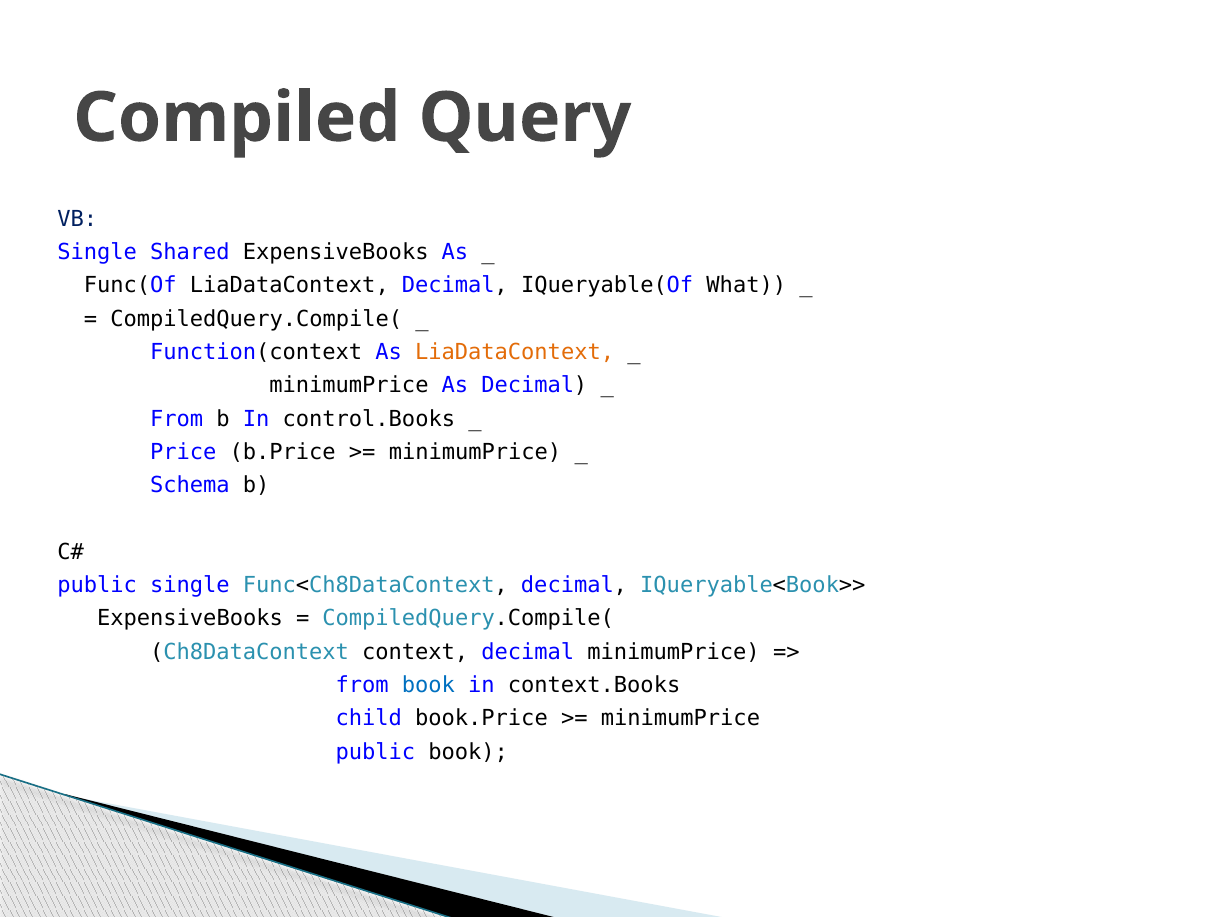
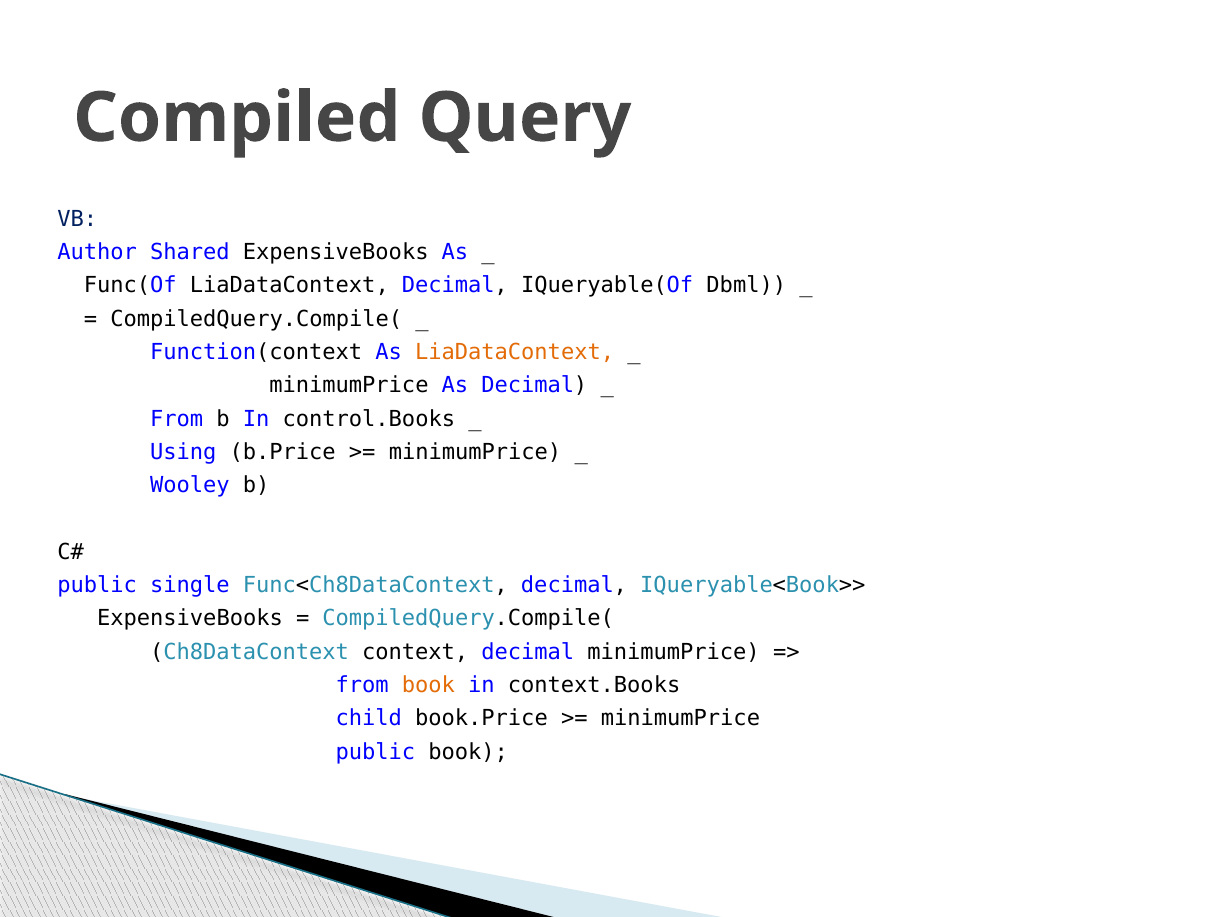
Single: Single -> Author (97, 252)
What: What -> Dbml (746, 286)
Price: Price -> Using (183, 452)
Schema: Schema -> Wooley (190, 486)
book colour: blue -> orange (428, 685)
